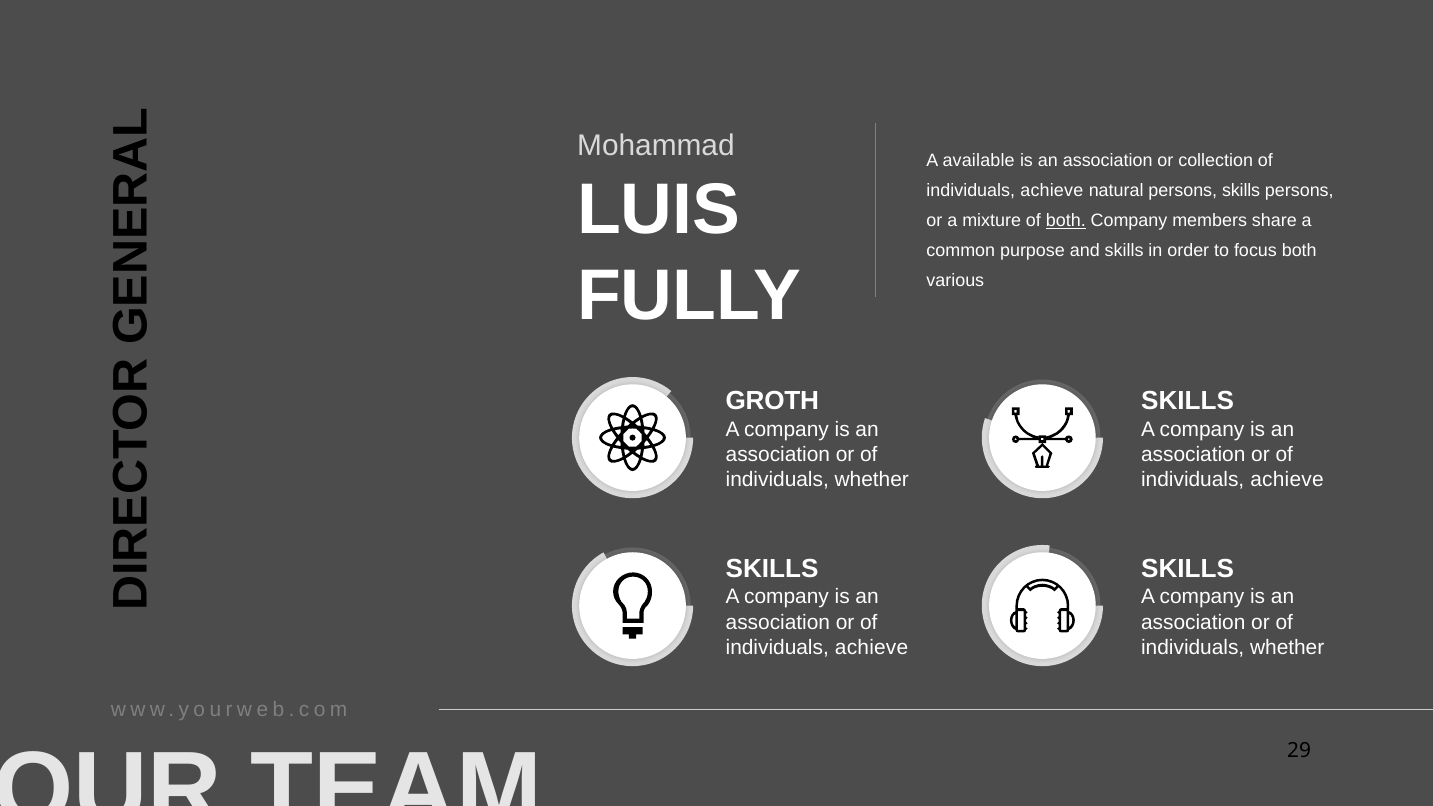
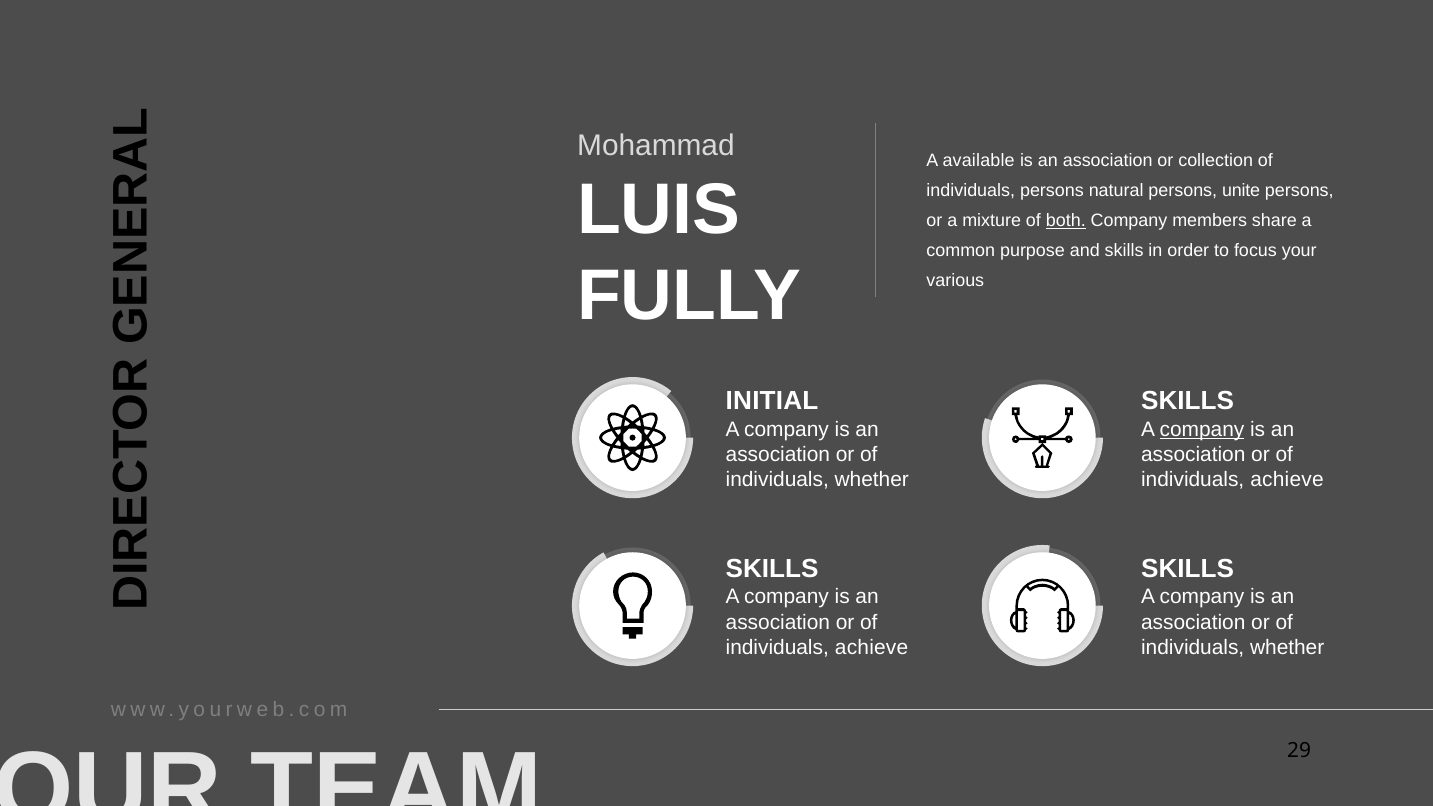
achieve: achieve -> persons (1052, 191)
persons skills: skills -> unite (1241, 191)
focus both: both -> your (1299, 251)
GROTH: GROTH -> INITIAL (772, 401)
company underline: none -> present (1202, 429)
